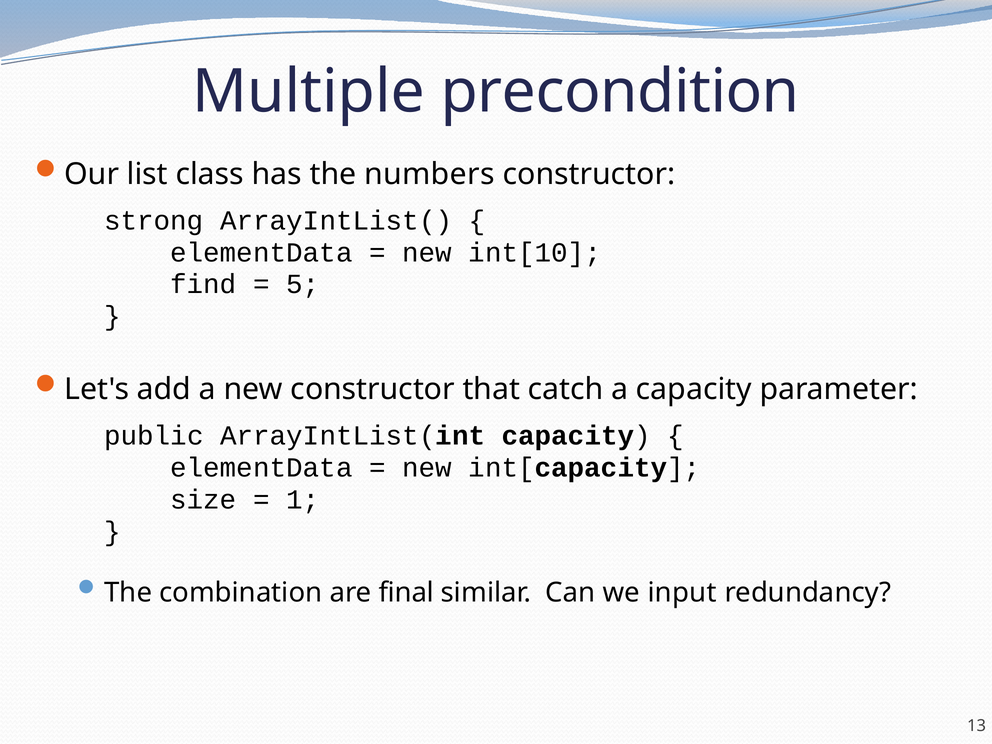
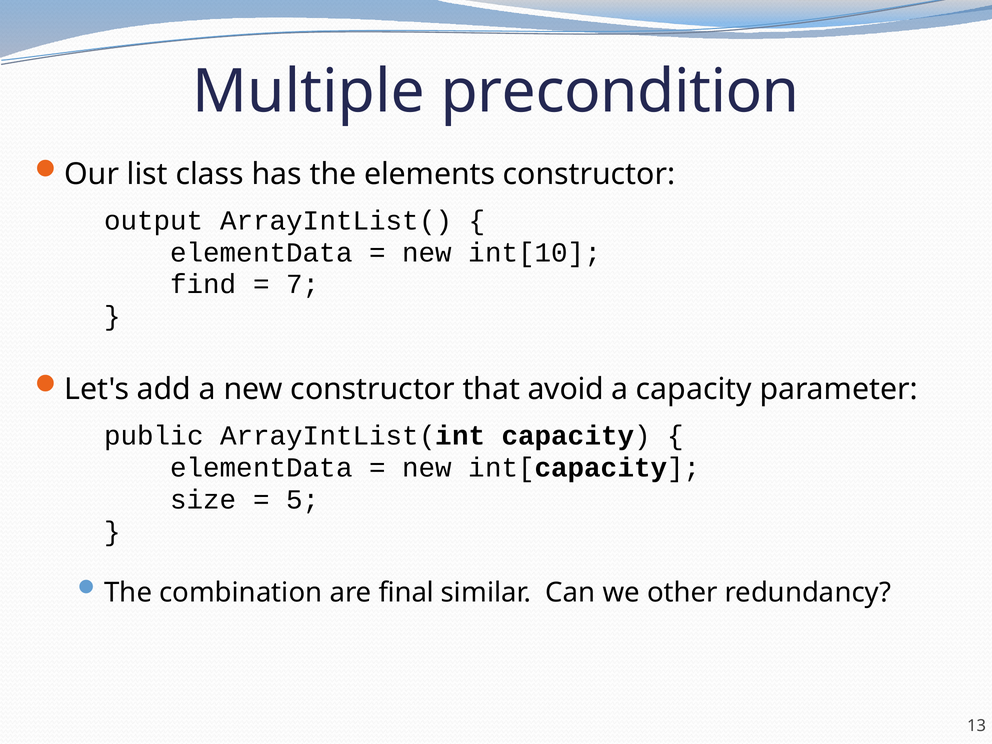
numbers: numbers -> elements (430, 174)
strong: strong -> output (154, 220)
5: 5 -> 7 (303, 284)
catch: catch -> avoid (566, 389)
1: 1 -> 5 (303, 499)
input: input -> other (682, 593)
